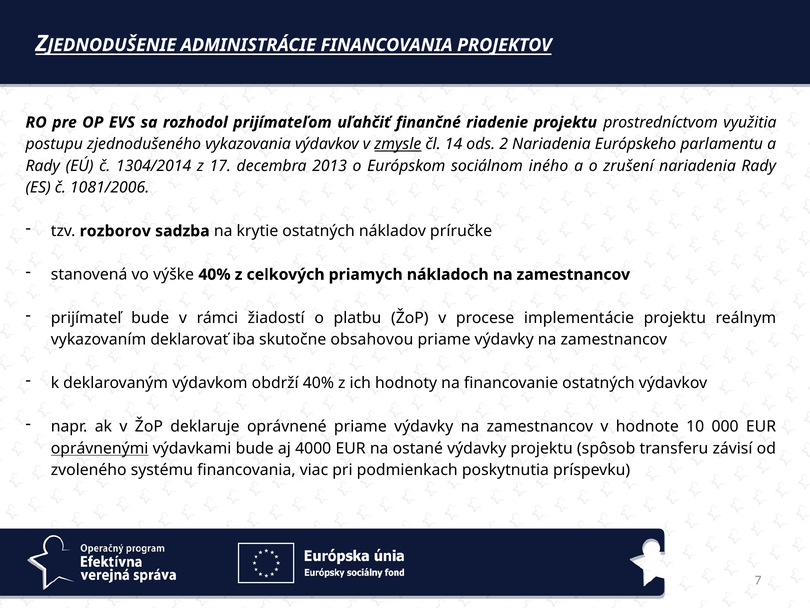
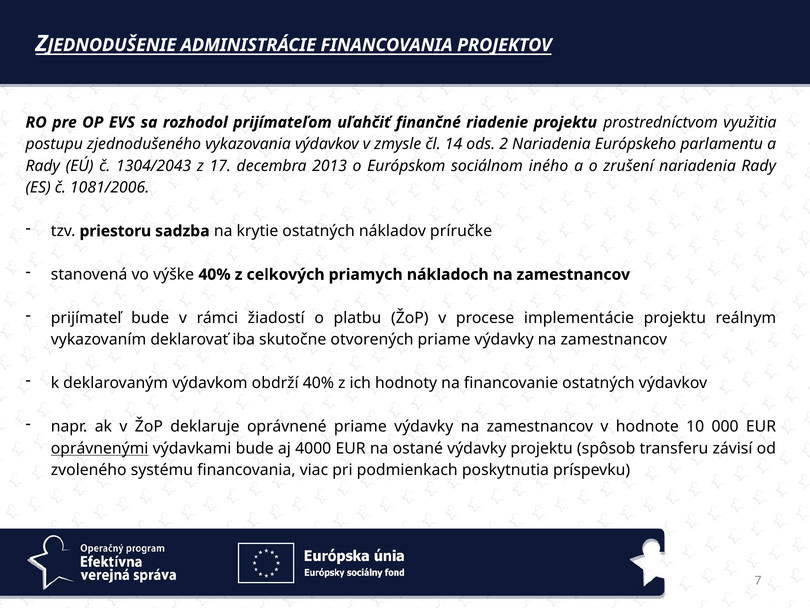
zmysle underline: present -> none (398, 144)
1304/2014: 1304/2014 -> 1304/2043 (154, 166)
rozborov: rozborov -> priestoru (115, 231)
obsahovou: obsahovou -> otvorených (372, 339)
